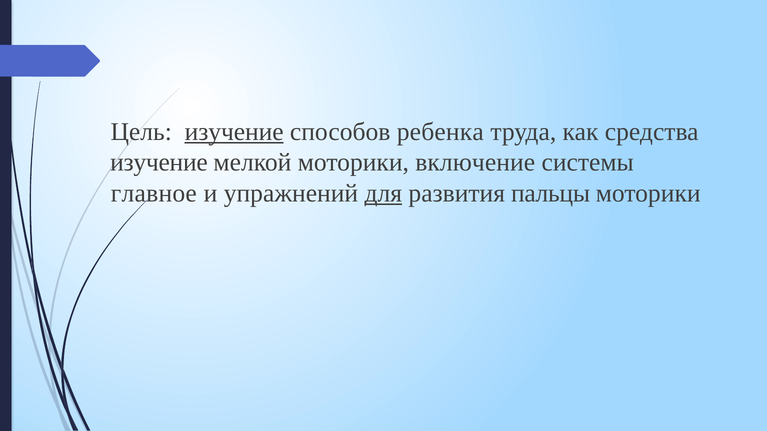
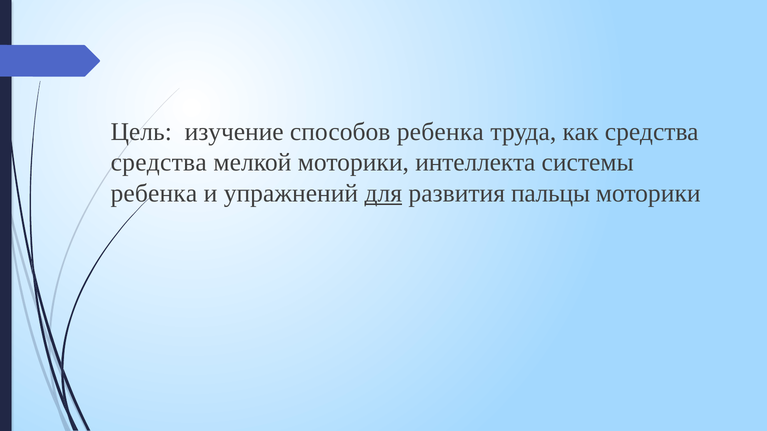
изучение underline: present -> none (234, 132)
изучение: изучение -> средства (159, 163)
включение: включение -> интеллекта (475, 163)
главное: главное -> ребенка (154, 193)
